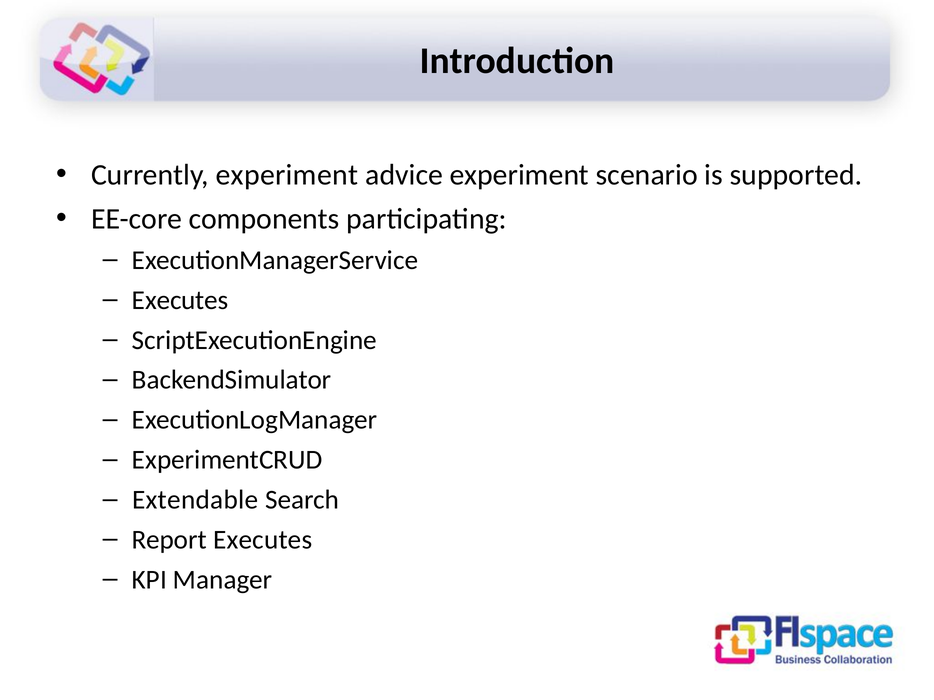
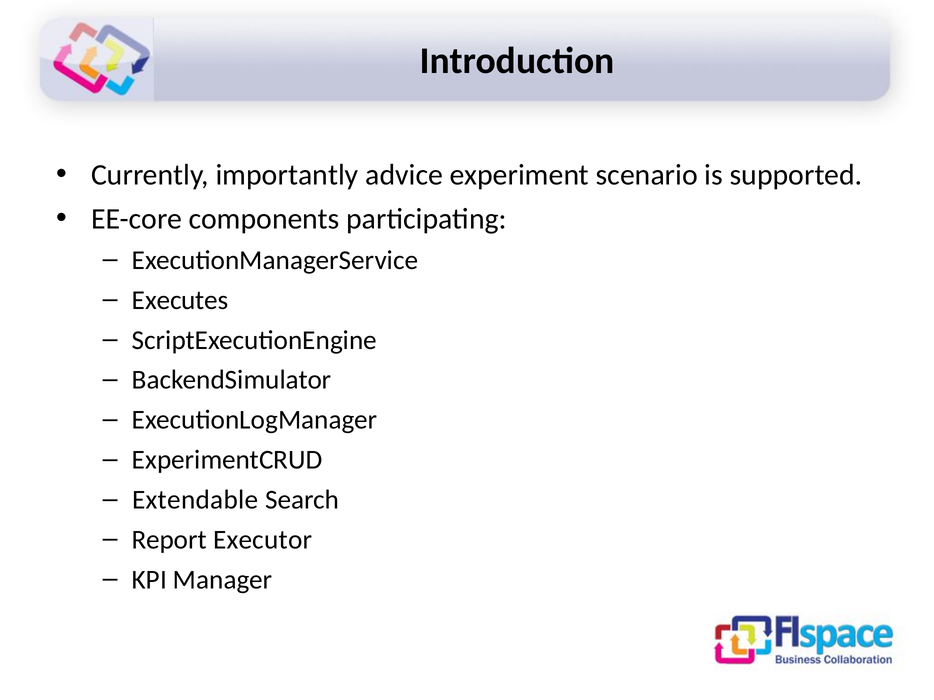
Currently experiment: experiment -> importantly (287, 175)
Report Executes: Executes -> Executor (263, 540)
